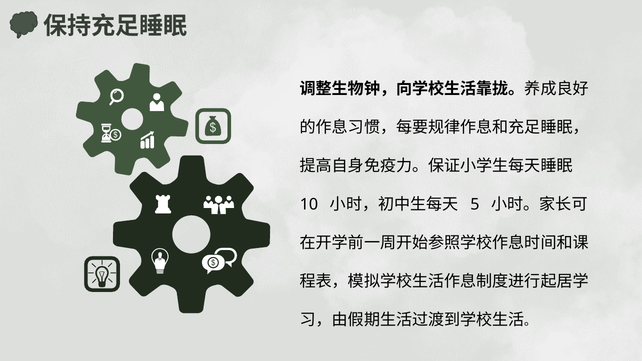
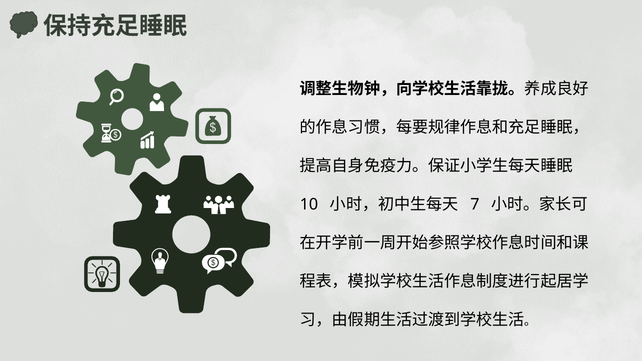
5: 5 -> 7 (475, 205)
